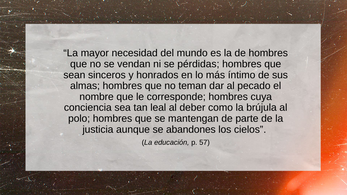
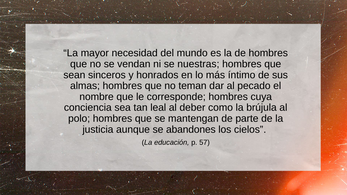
pérdidas: pérdidas -> nuestras (198, 64)
